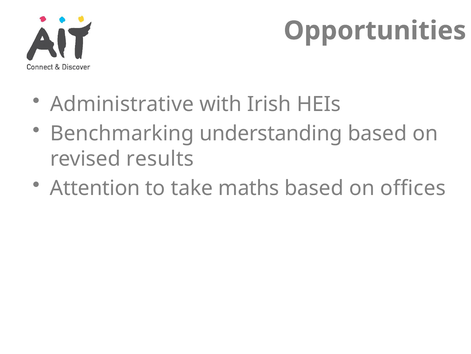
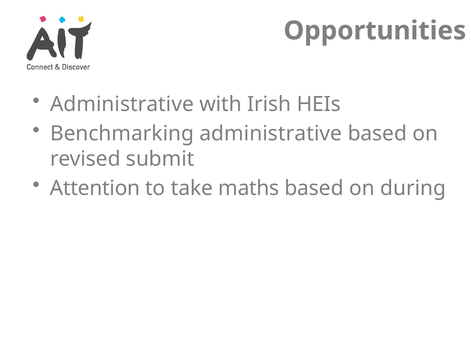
Benchmarking understanding: understanding -> administrative (271, 133)
results: results -> submit (160, 158)
offices: offices -> during (413, 188)
